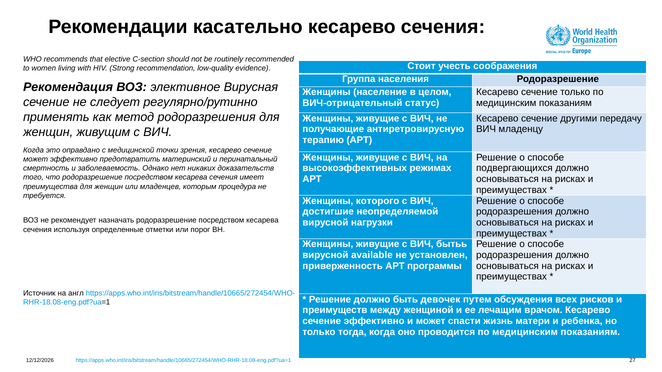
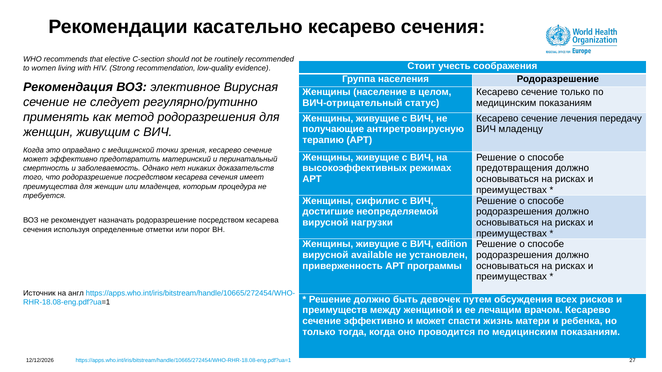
другими: другими -> лечения (579, 118)
подвергающихся: подвергающихся -> предотвращения (514, 168)
которого: которого -> сифилис (378, 201)
бытьь: бытьь -> edition (452, 244)
